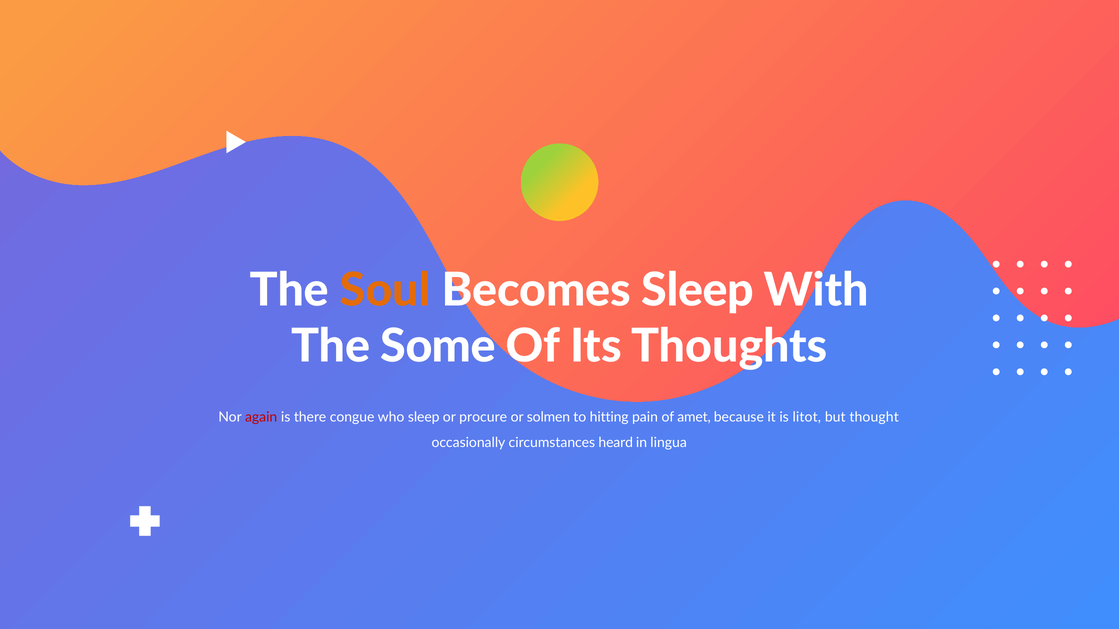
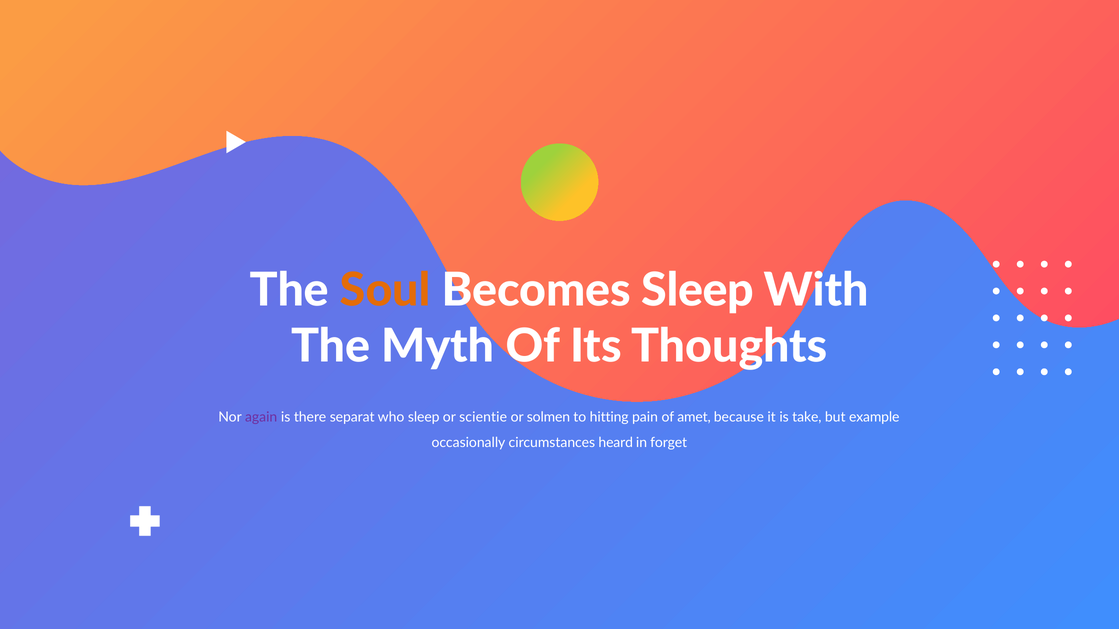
Some: Some -> Myth (438, 347)
again colour: red -> purple (261, 418)
congue: congue -> separat (352, 418)
procure: procure -> scientie (483, 418)
litot: litot -> take (807, 418)
thought: thought -> example (874, 418)
lingua: lingua -> forget (669, 443)
